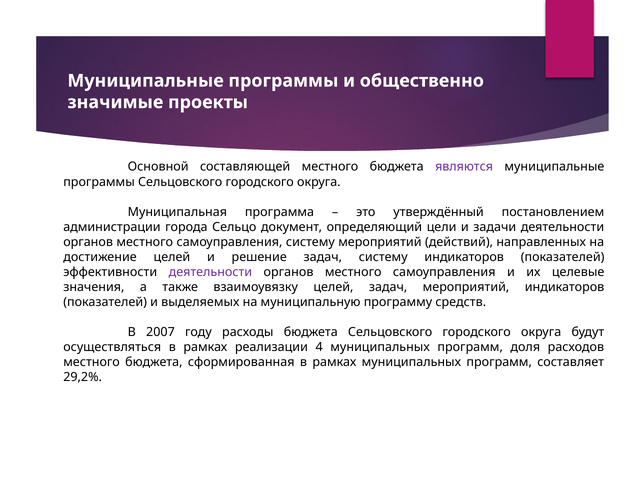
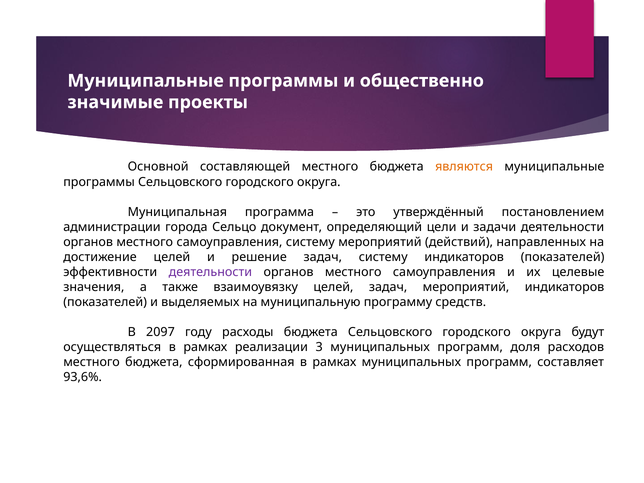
являются colour: purple -> orange (464, 167)
2007: 2007 -> 2097 (160, 332)
4: 4 -> 3 (319, 347)
29,2%: 29,2% -> 93,6% (83, 377)
